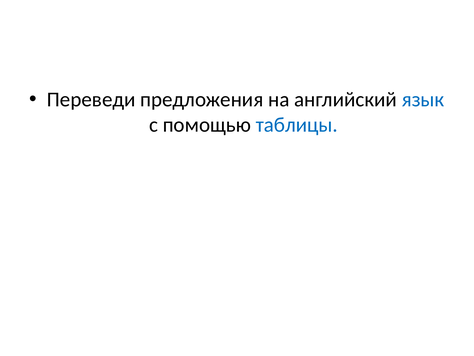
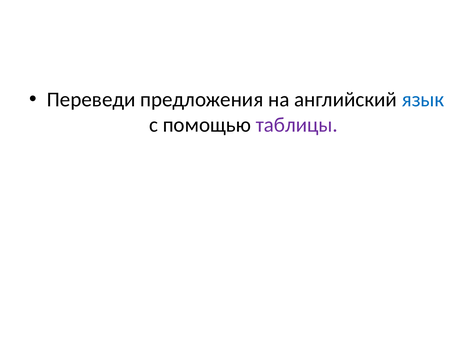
таблицы colour: blue -> purple (297, 125)
